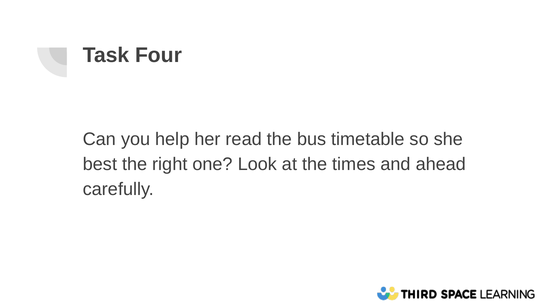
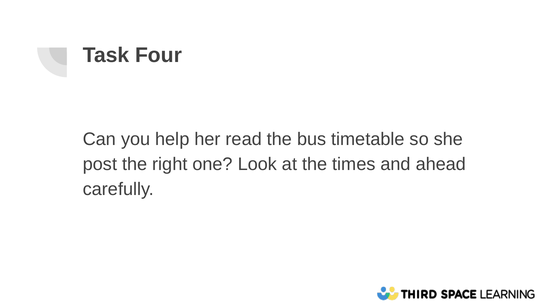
best: best -> post (100, 164)
